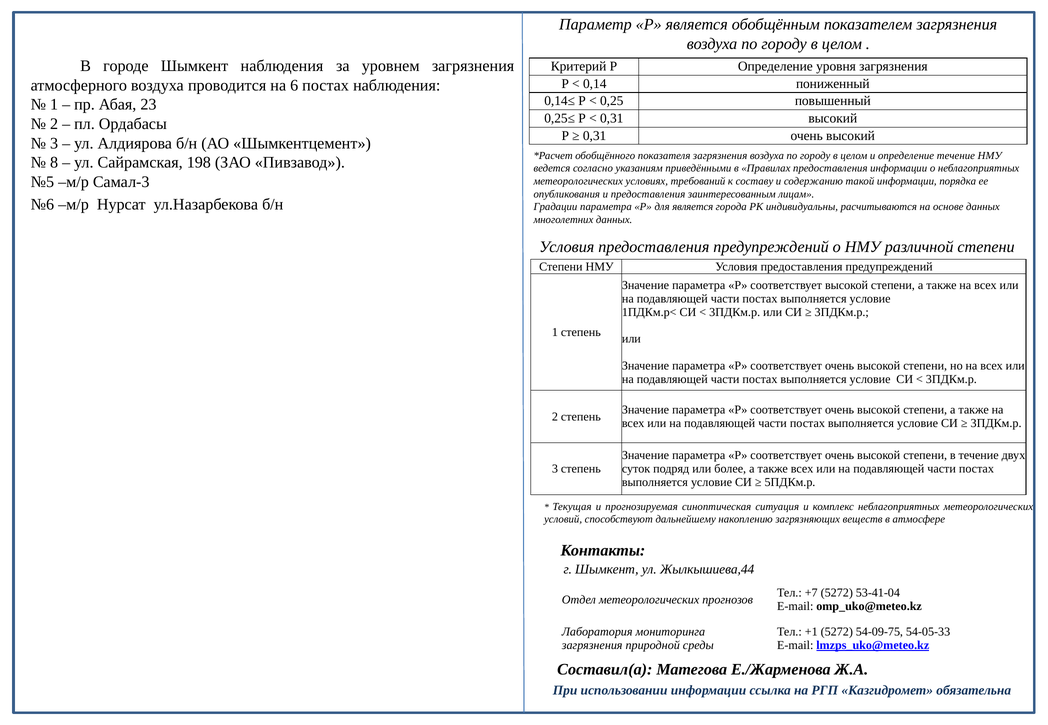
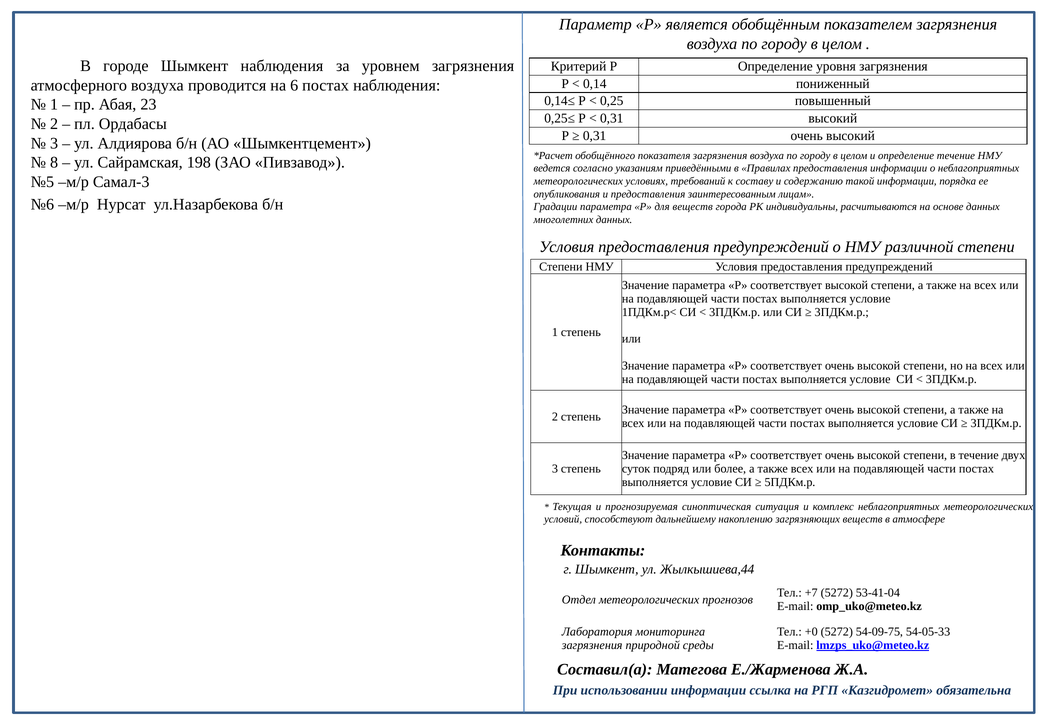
для является: является -> веществ (693, 207)
+1: +1 -> +0 (811, 632)
